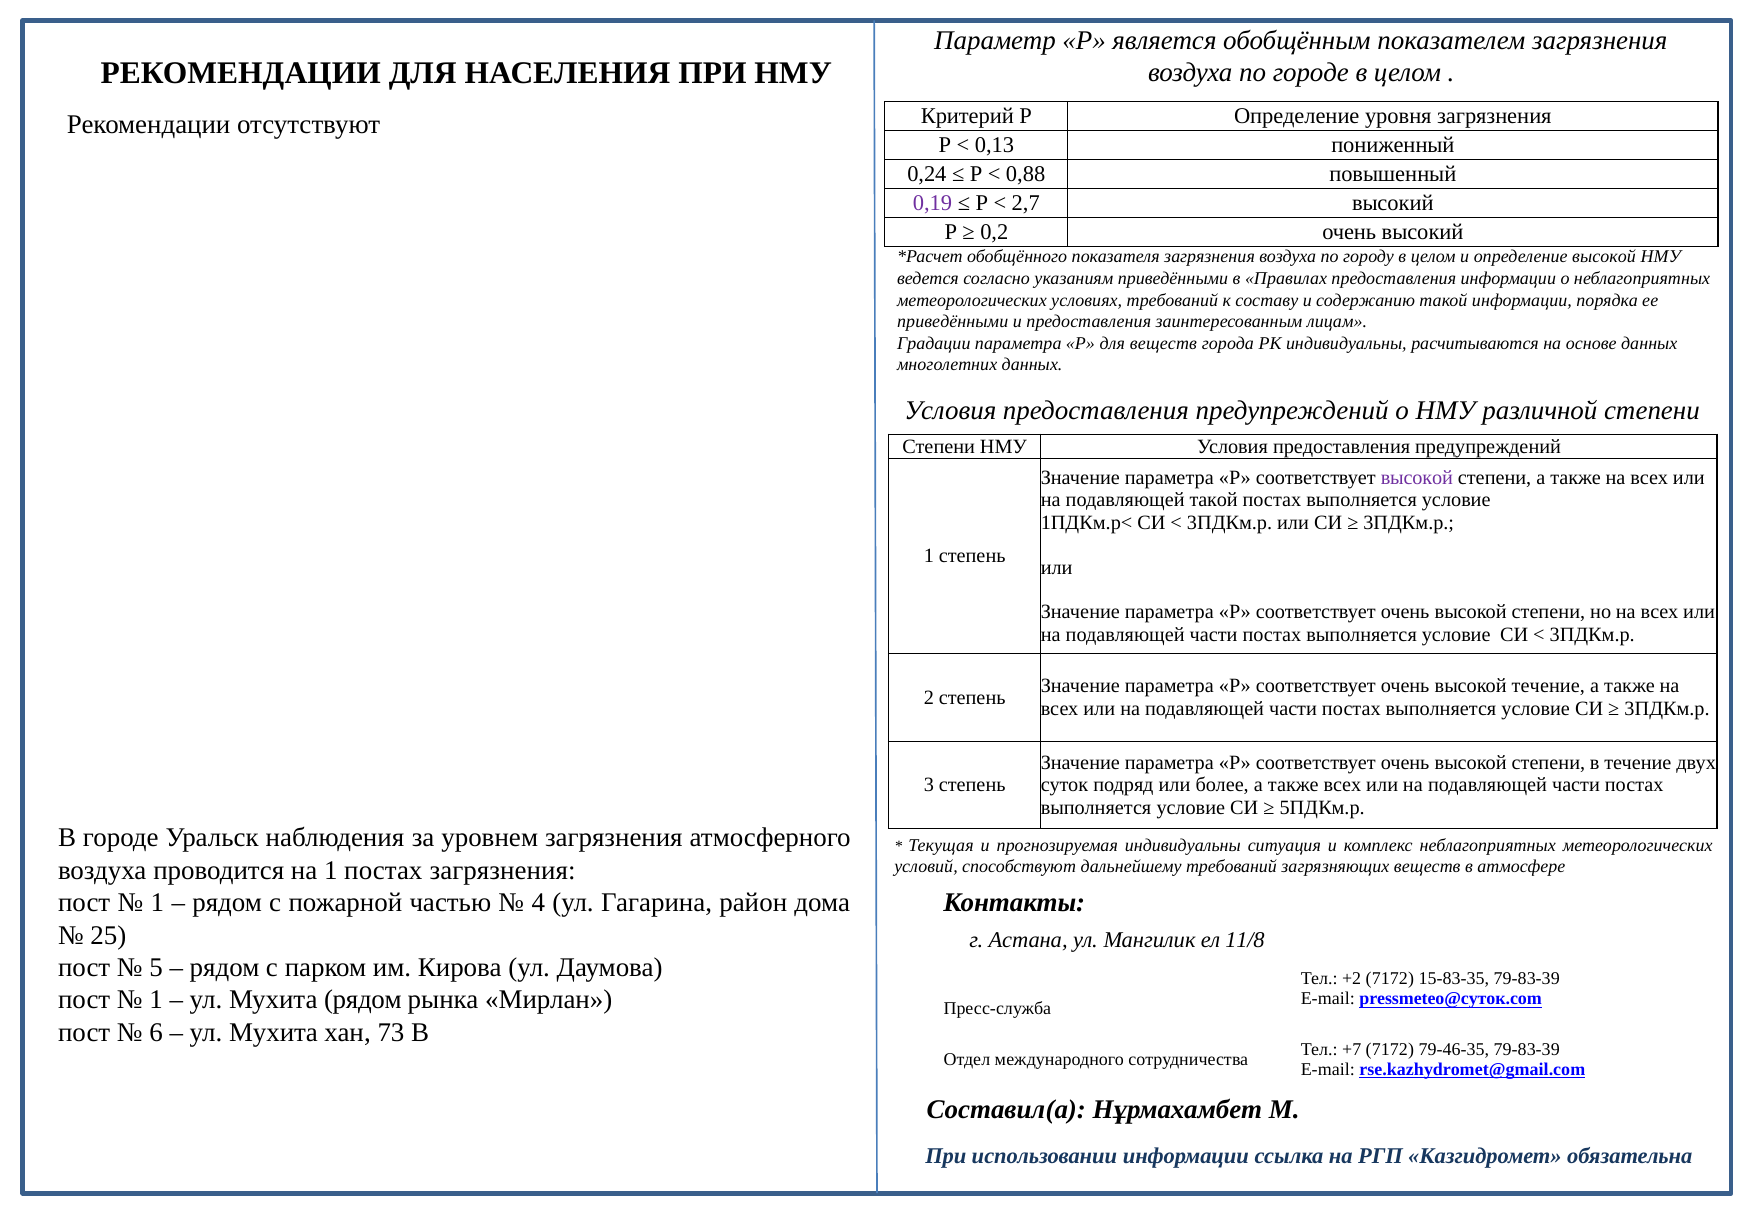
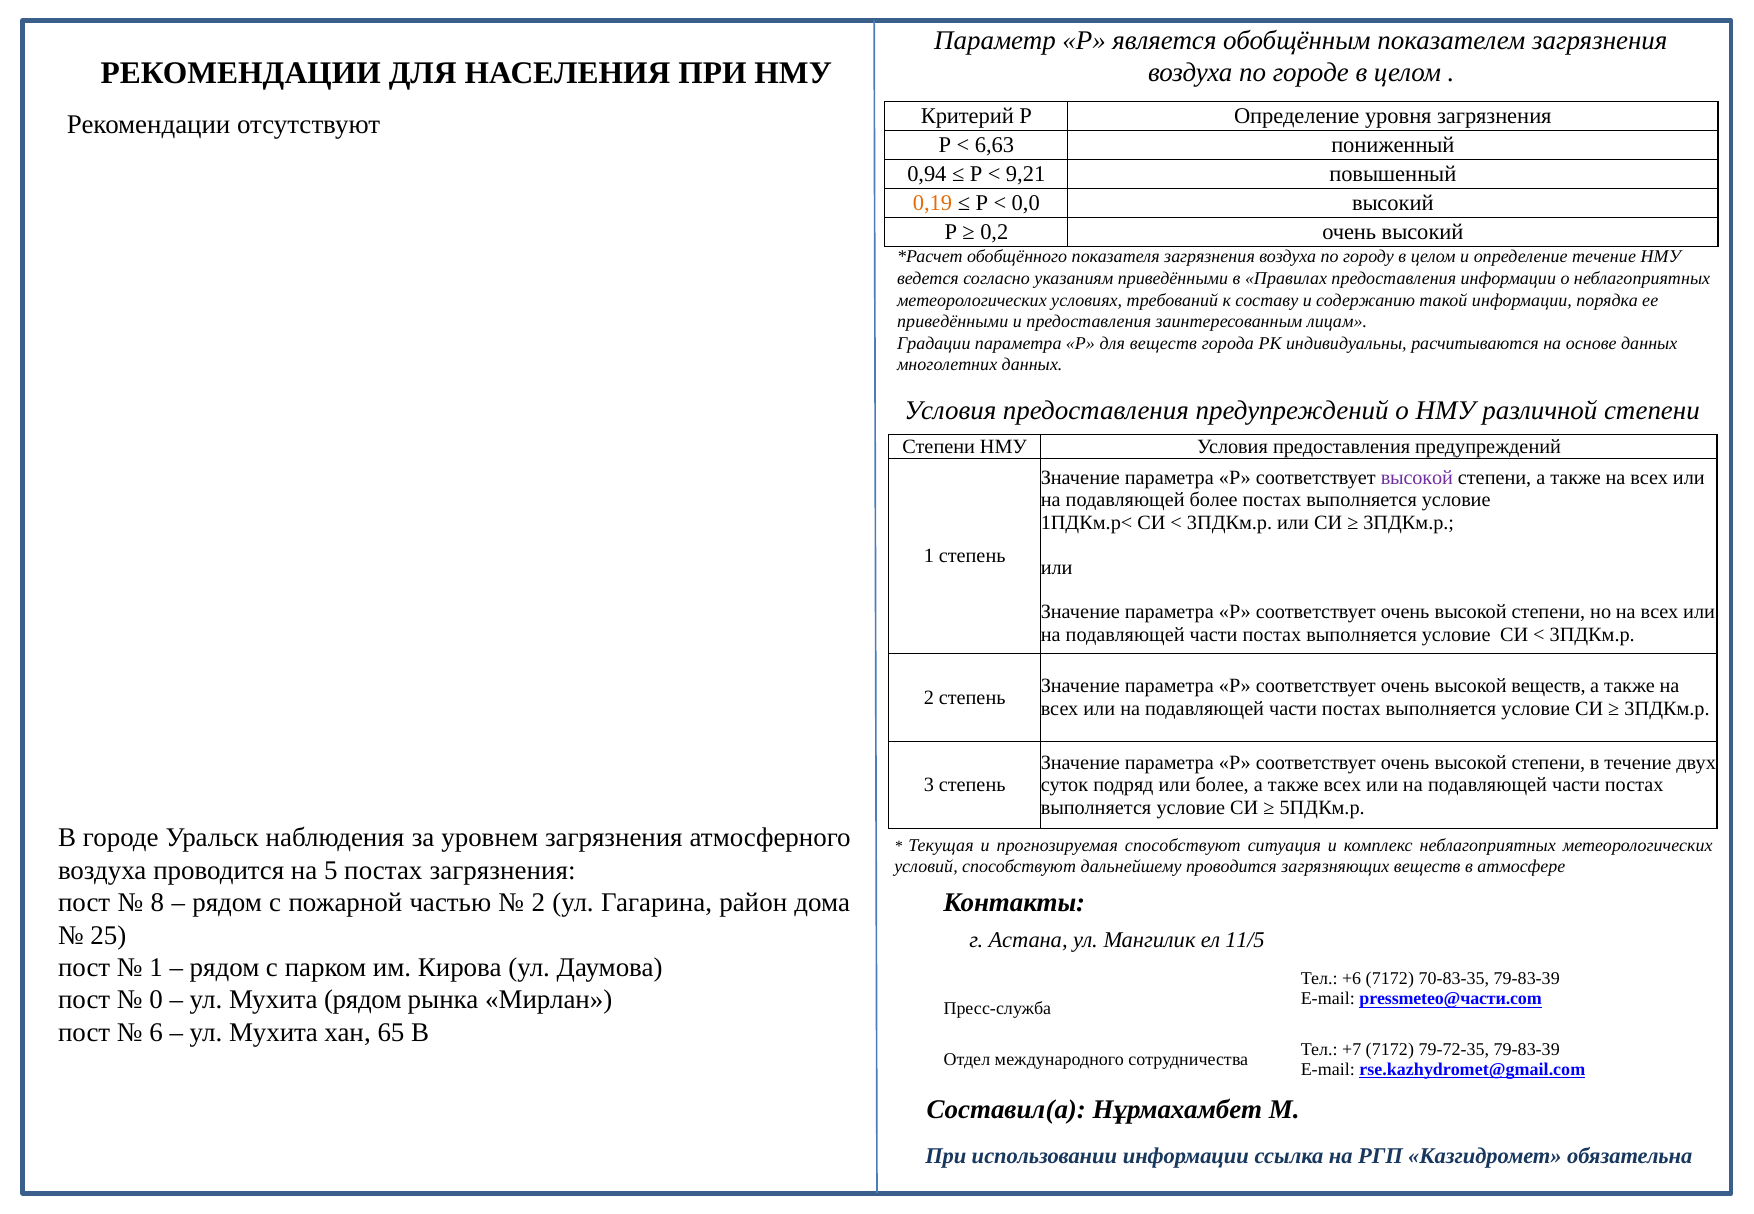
0,13: 0,13 -> 6,63 (995, 145)
0,24: 0,24 -> 0,94 (927, 174)
0,88: 0,88 -> 9,21 (1026, 174)
0,19 colour: purple -> orange (933, 203)
2,7: 2,7 -> 0,0 (1026, 203)
определение высокой: высокой -> течение (1604, 257)
подавляющей такой: такой -> более (1214, 500)
высокой течение: течение -> веществ (1549, 686)
прогнозируемая индивидуальны: индивидуальны -> способствуют (1183, 846)
на 1: 1 -> 5 (331, 871)
дальнейшему требований: требований -> проводится (1231, 867)
1: 1 -> 8 (157, 903)
4: 4 -> 2 (538, 903)
11/8: 11/8 -> 11/5 (1245, 941)
5: 5 -> 1 (156, 968)
+2: +2 -> +6 (1352, 979)
15-83-35: 15-83-35 -> 70-83-35 (1454, 979)
1: 1 -> 0 (156, 1000)
pressmeteo@суток.com: pressmeteo@суток.com -> pressmeteo@части.com (1451, 999)
73: 73 -> 65 (391, 1033)
79-46-35: 79-46-35 -> 79-72-35 (1454, 1049)
